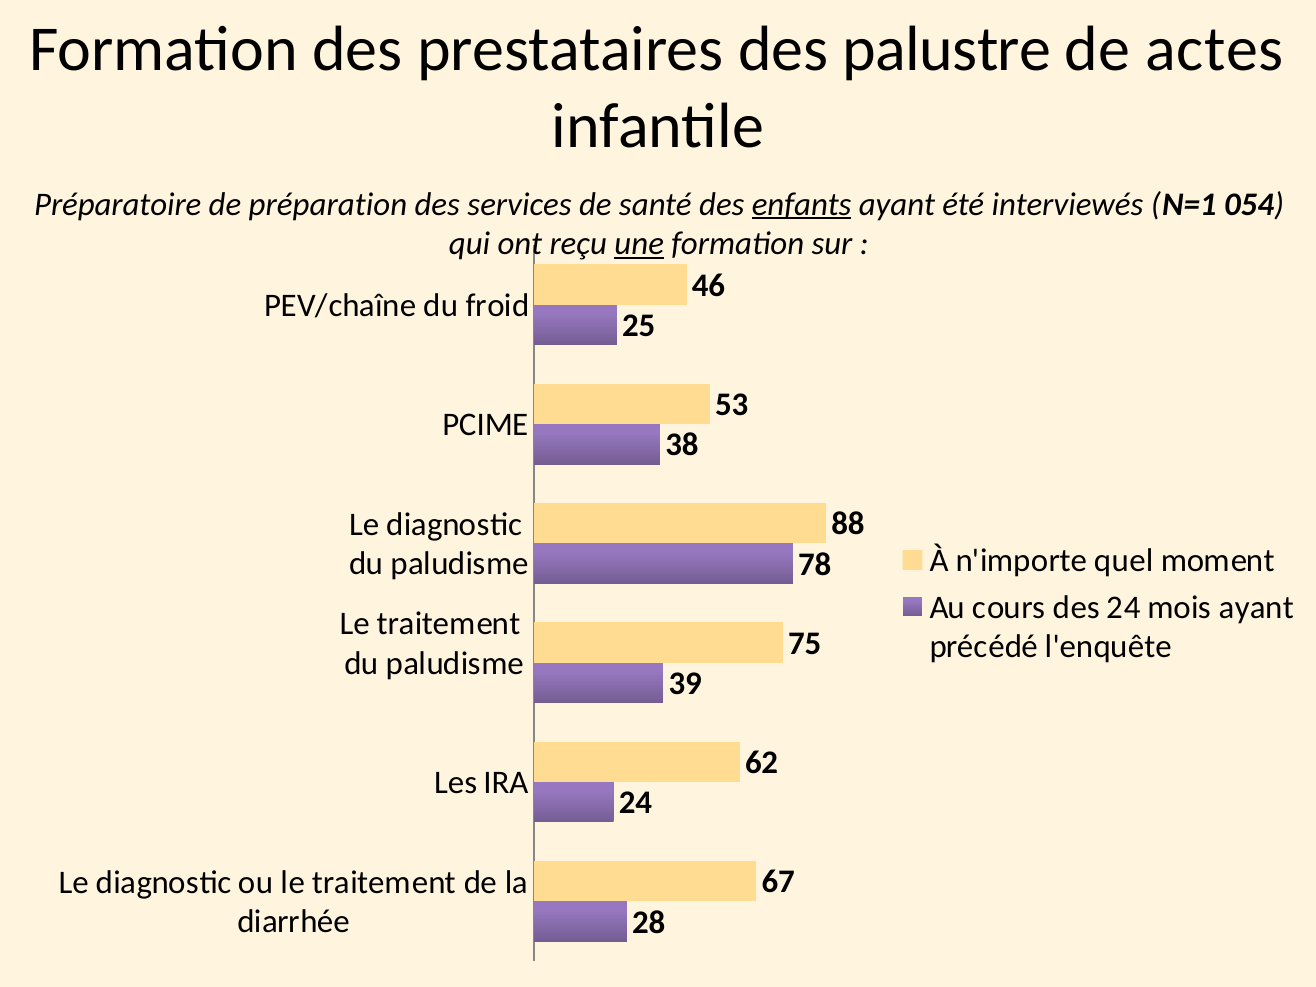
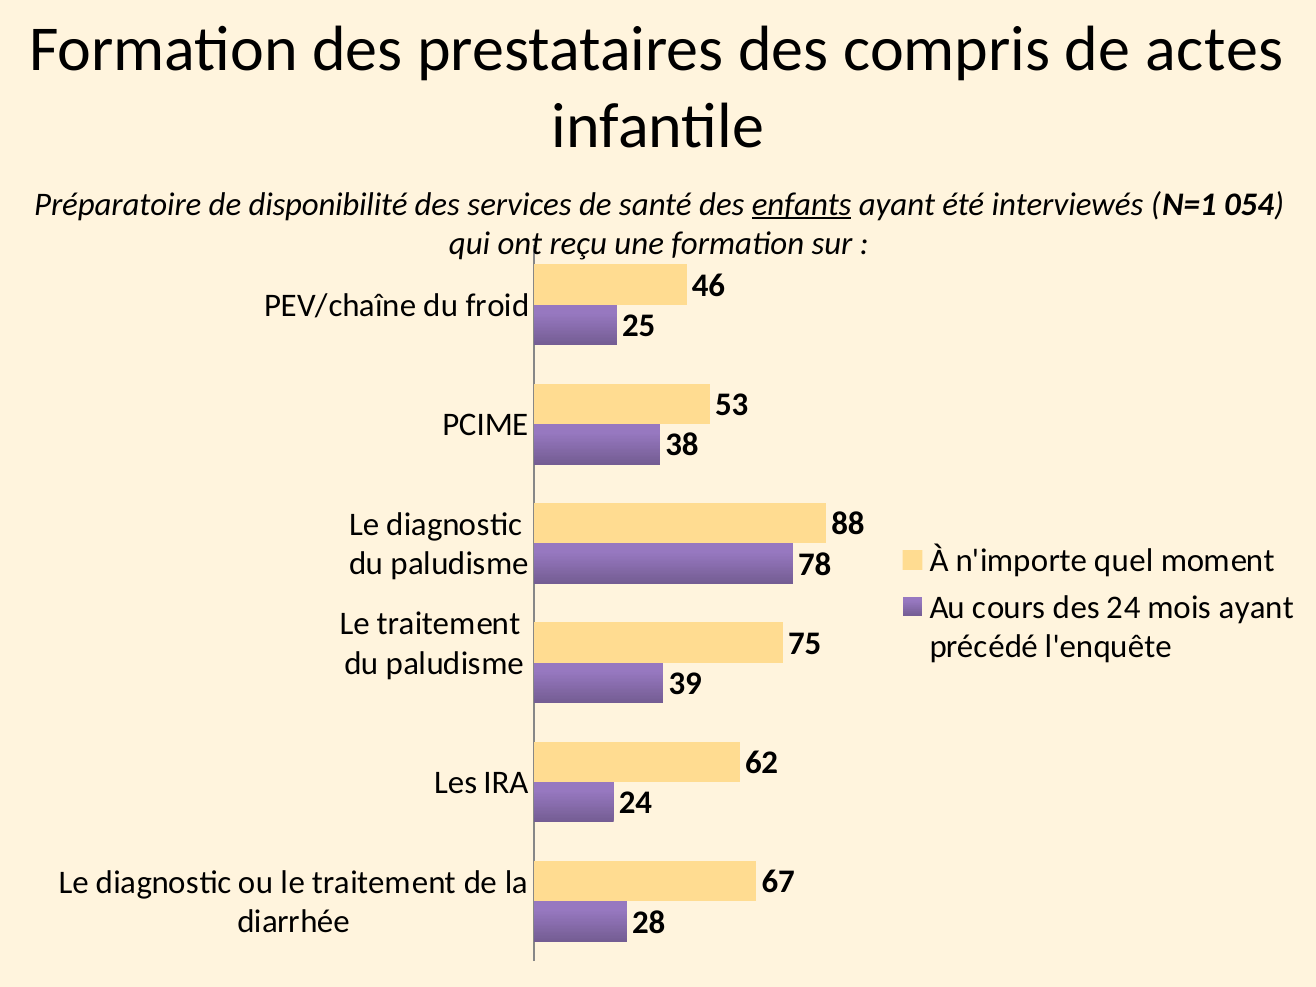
palustre: palustre -> compris (947, 49)
préparation: préparation -> disponibilité (328, 204)
une underline: present -> none (639, 244)
